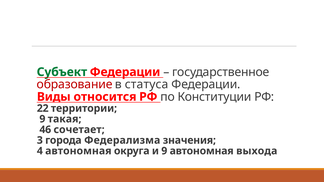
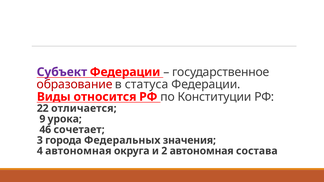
Субъект colour: green -> purple (62, 72)
территории: территории -> отличается (84, 108)
такая: такая -> урока (65, 119)
Федерализма: Федерализма -> Федеральных (122, 140)
и 9: 9 -> 2 (164, 151)
выхода: выхода -> состава (257, 151)
